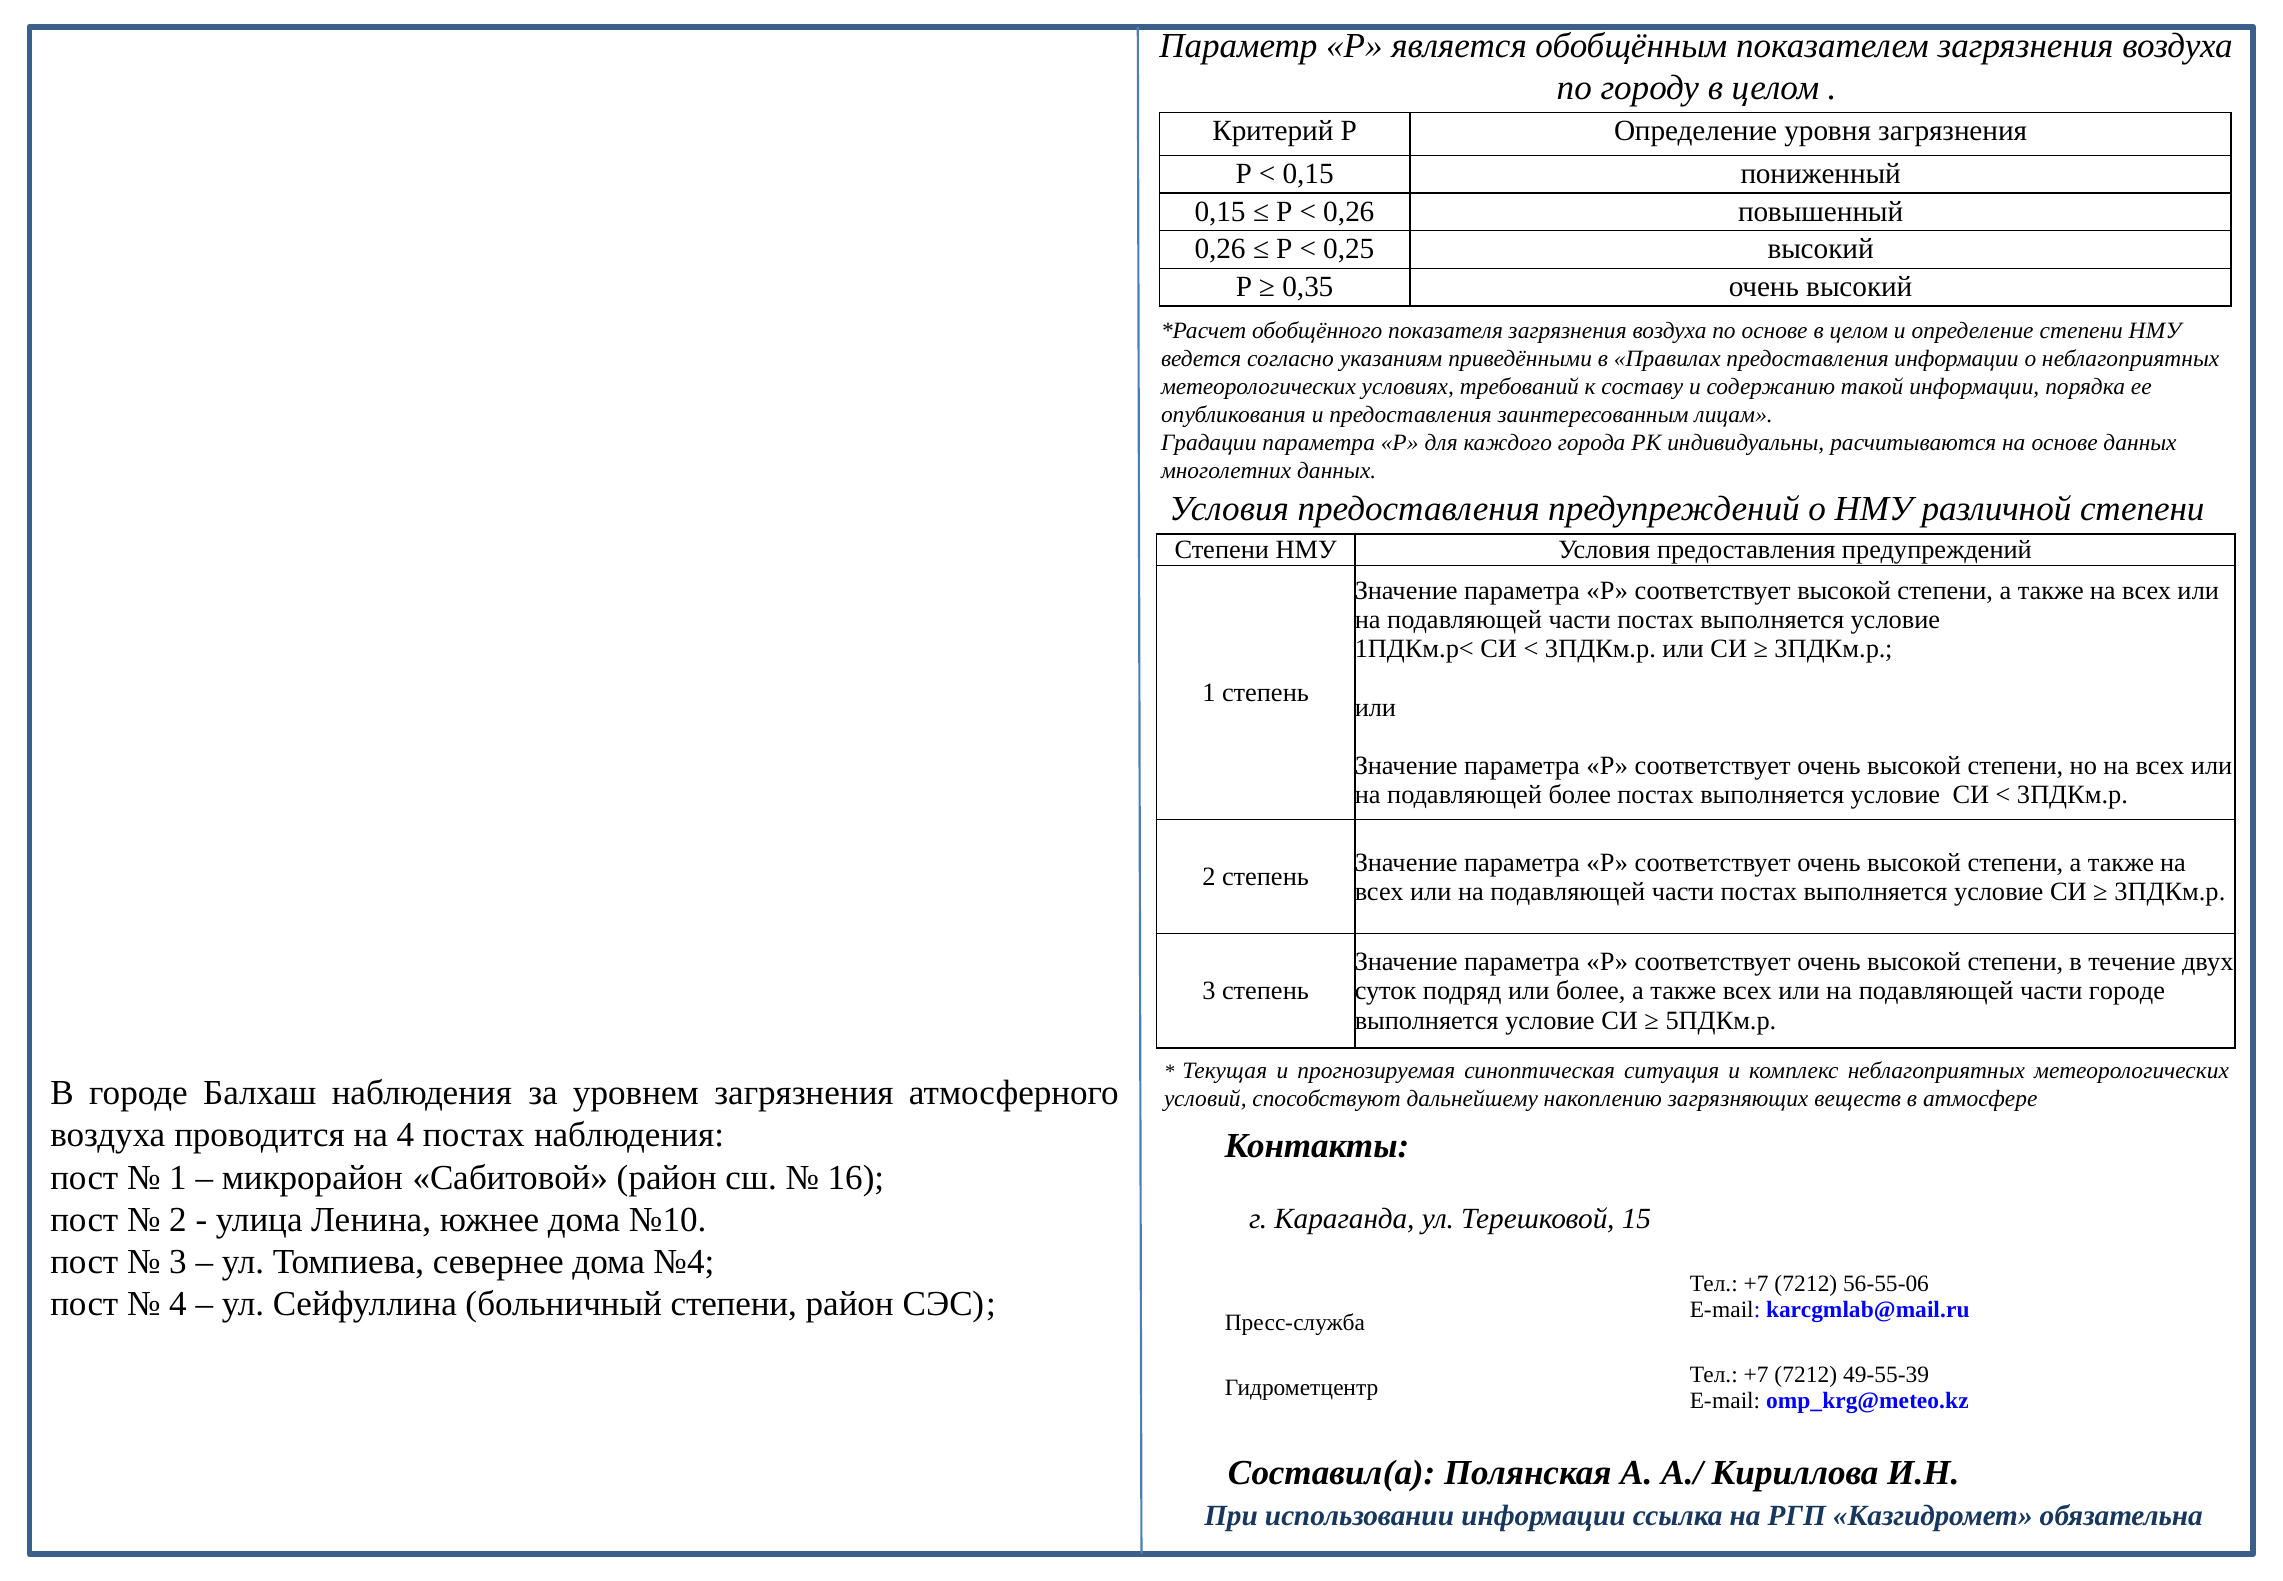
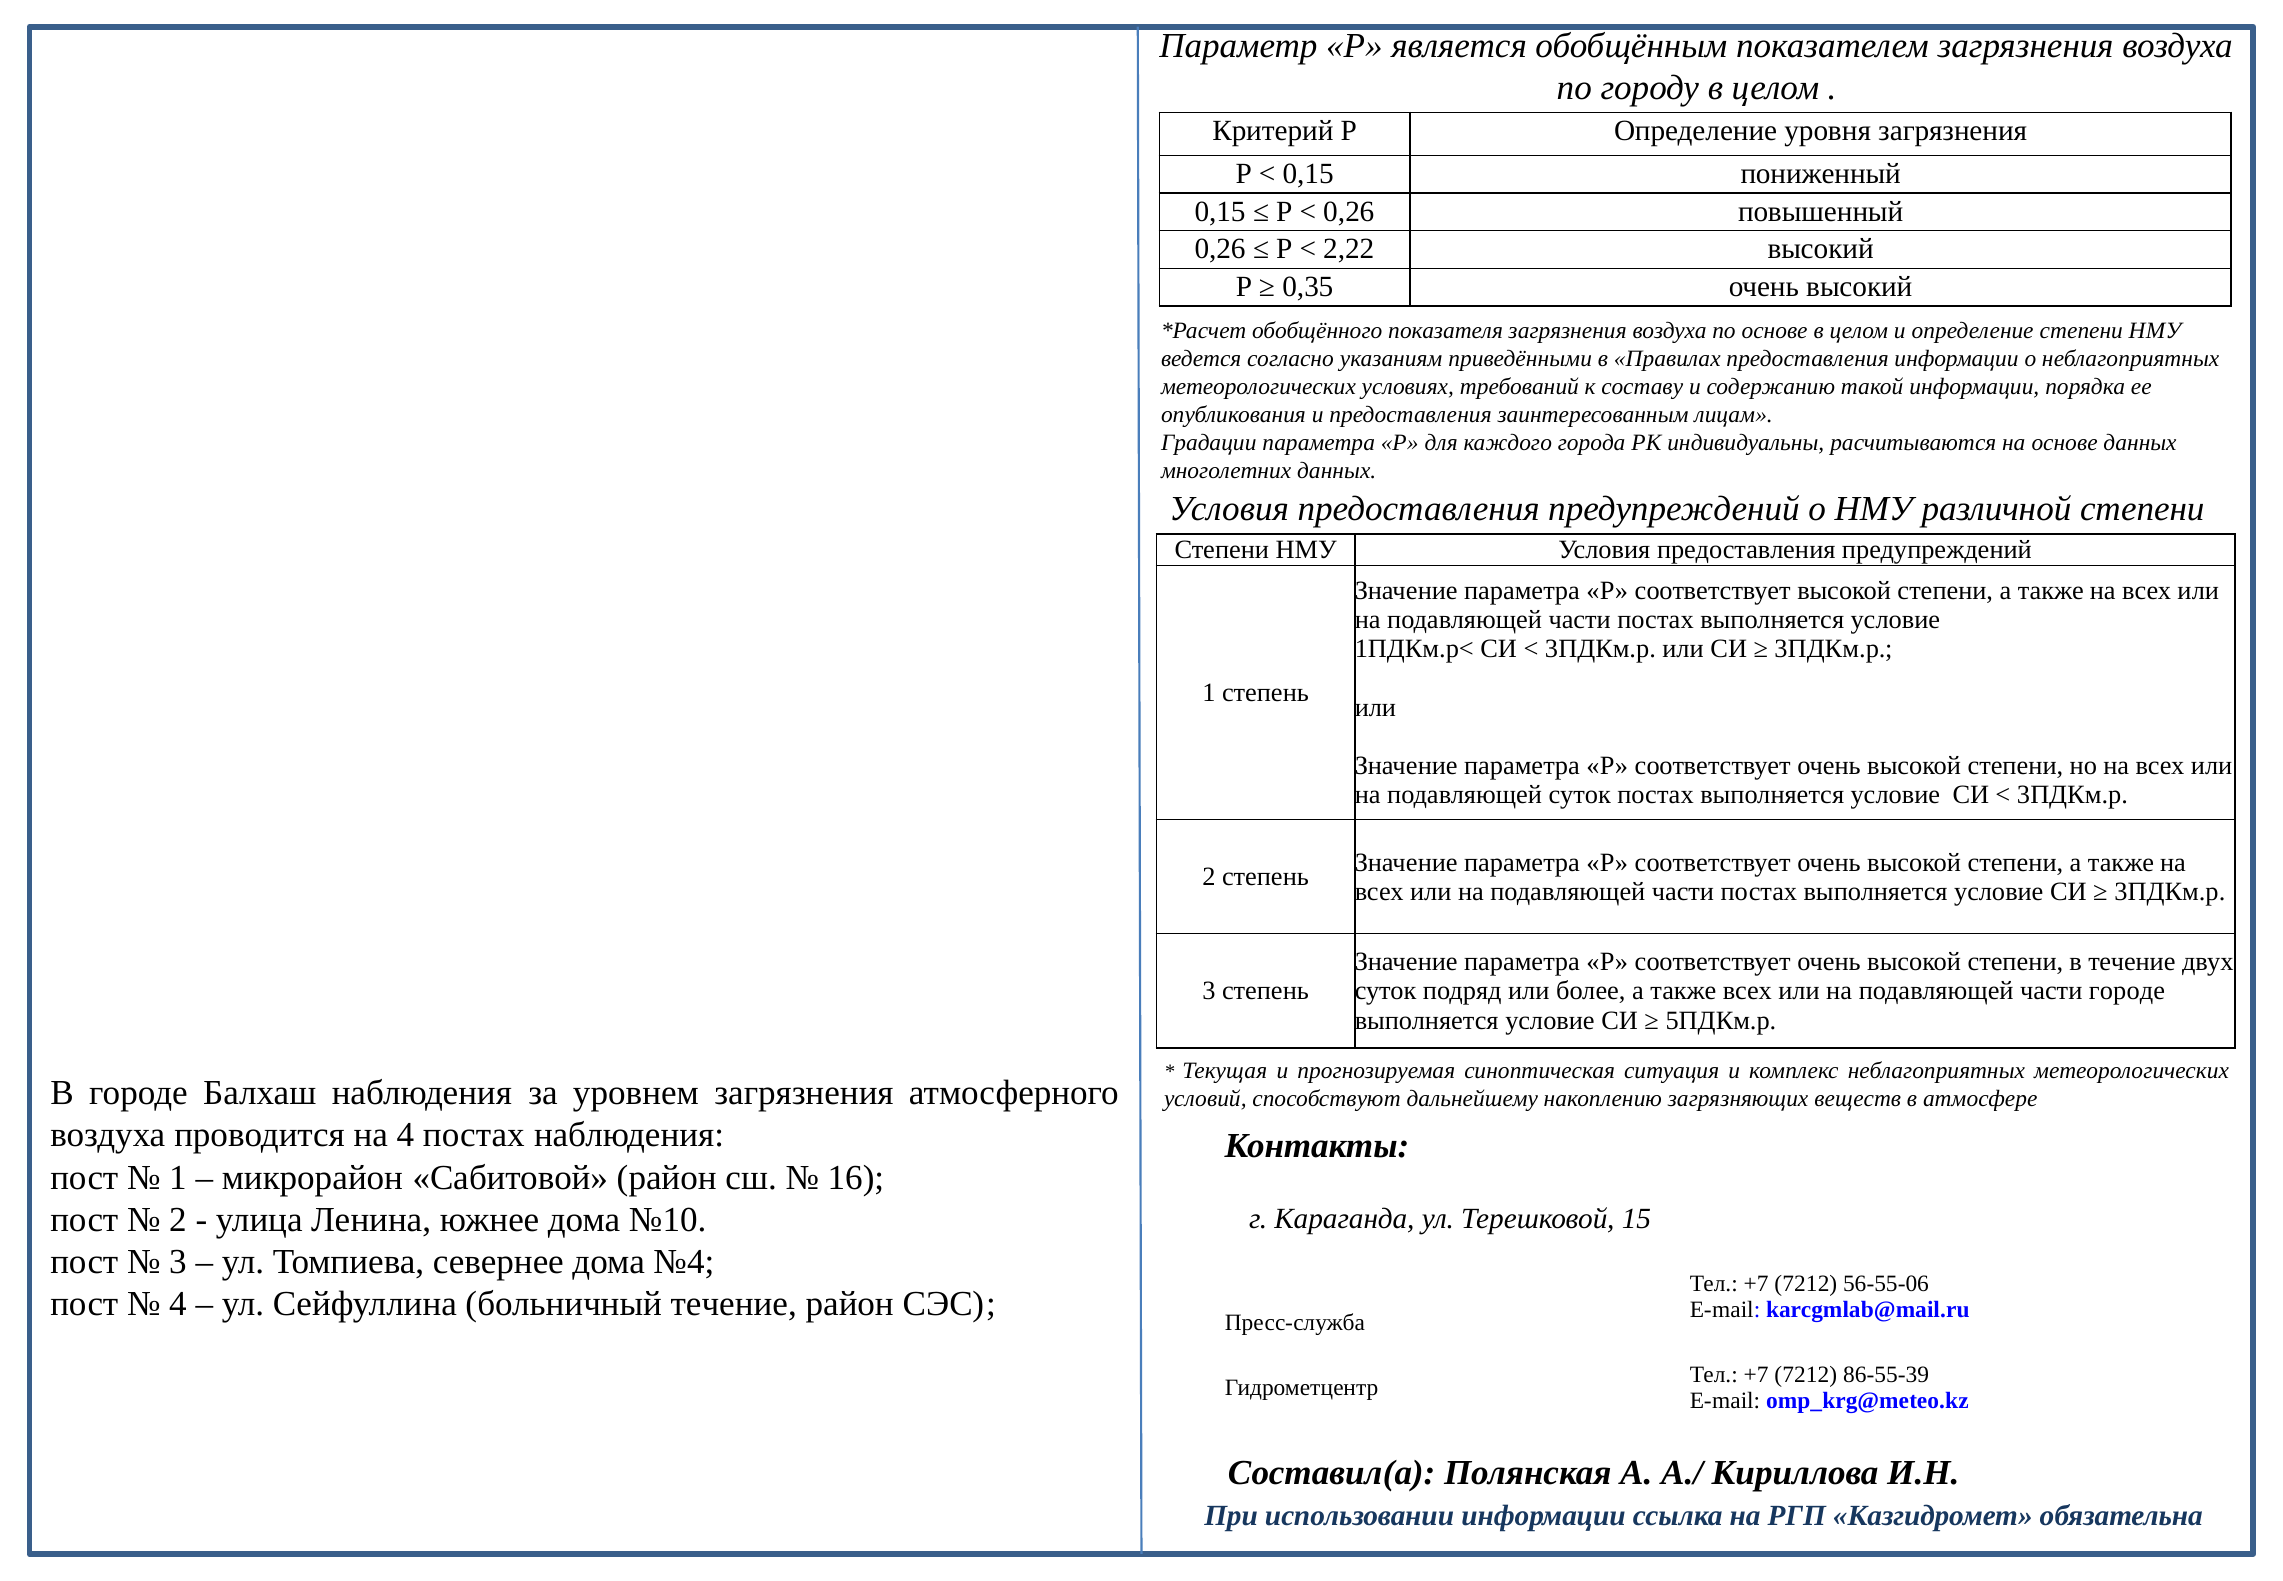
0,25: 0,25 -> 2,22 (1349, 249)
подавляющей более: более -> суток (1580, 795)
больничный степени: степени -> течение (734, 1304)
49-55-39: 49-55-39 -> 86-55-39 (1886, 1375)
